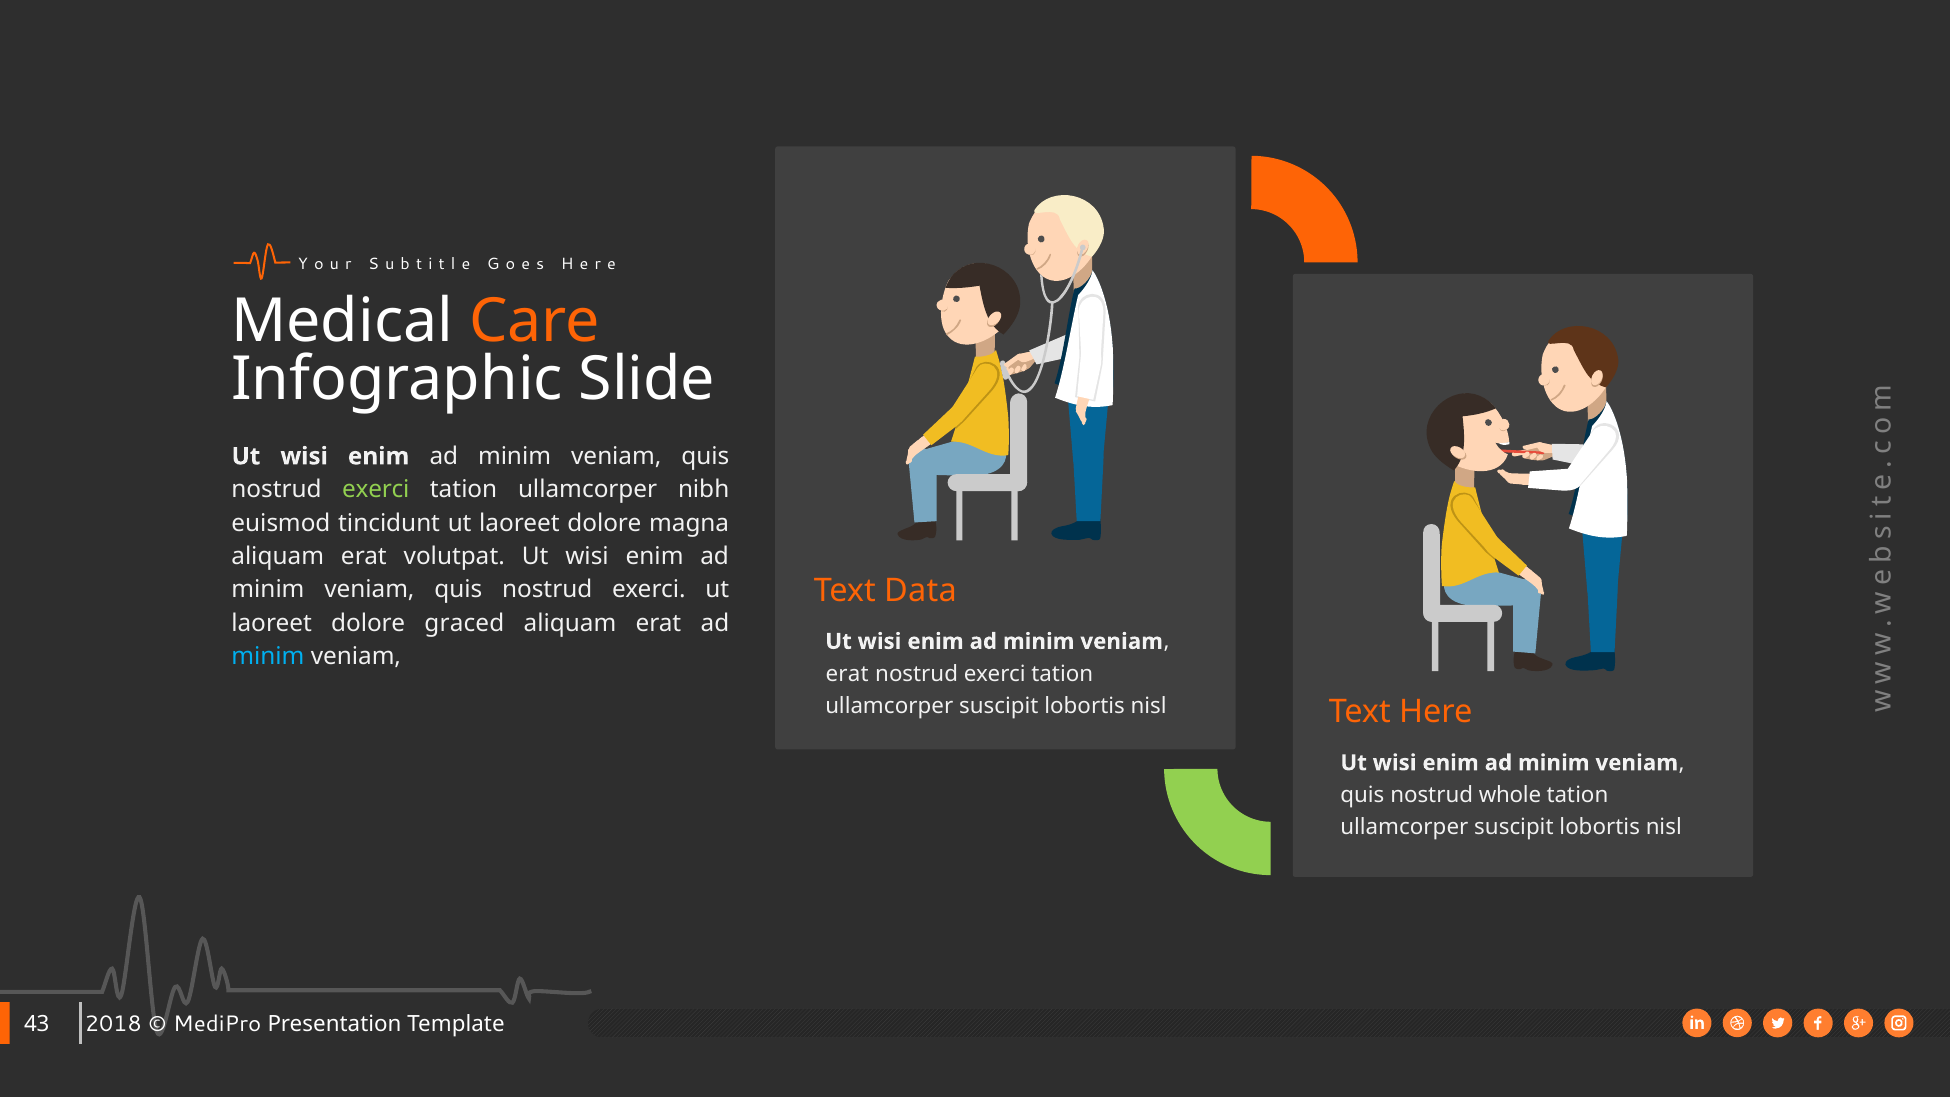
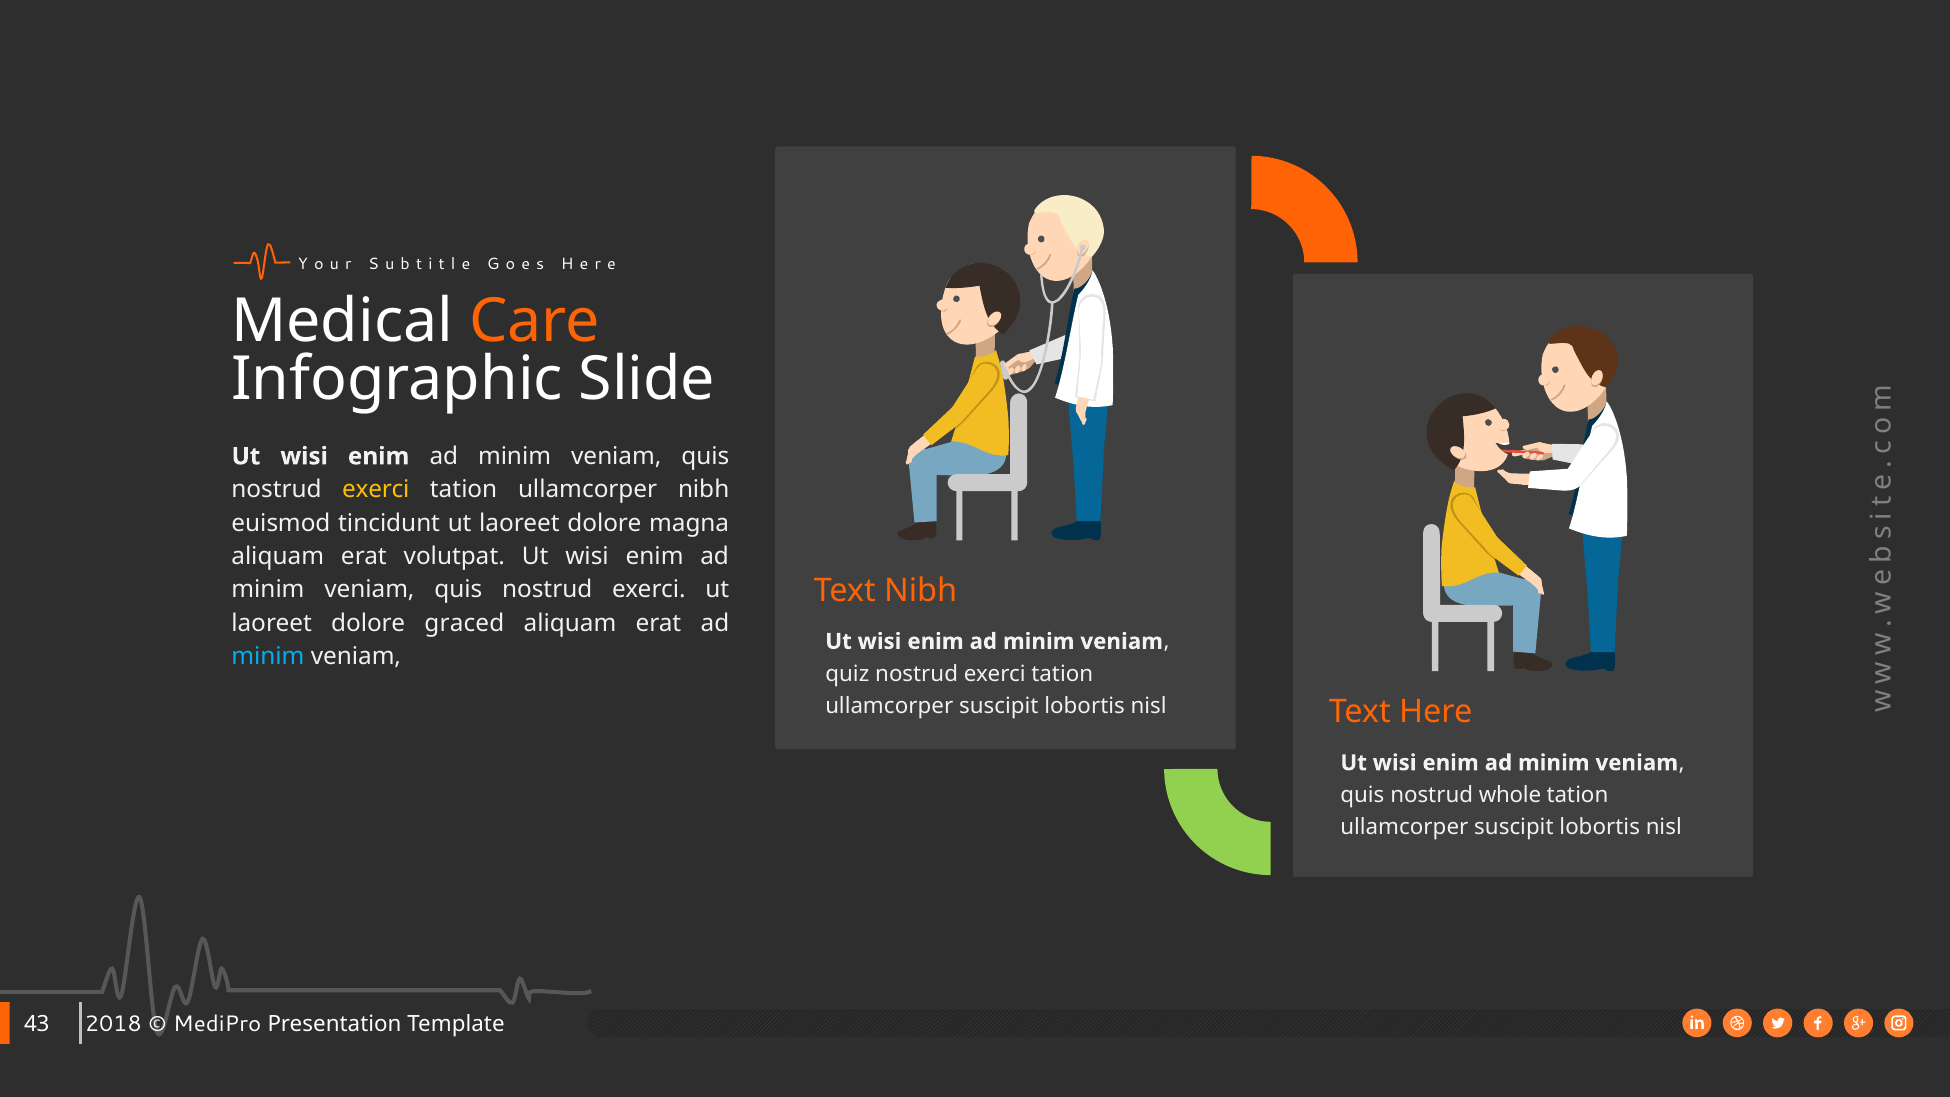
exerci colour: light green -> yellow (376, 490)
Text Data: Data -> Nibh (921, 591)
erat: erat -> quiz (847, 674)
